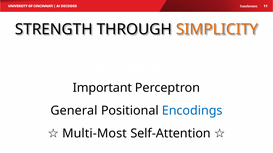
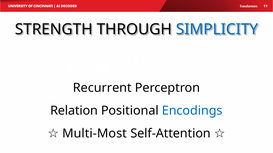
SIMPLICITY colour: orange -> blue (217, 29)
Important: Important -> Recurrent (102, 88)
General: General -> Relation (74, 111)
